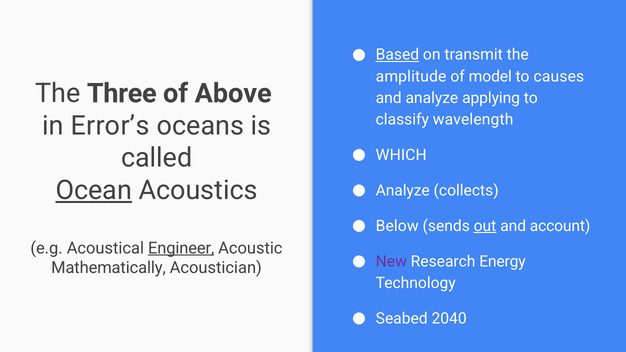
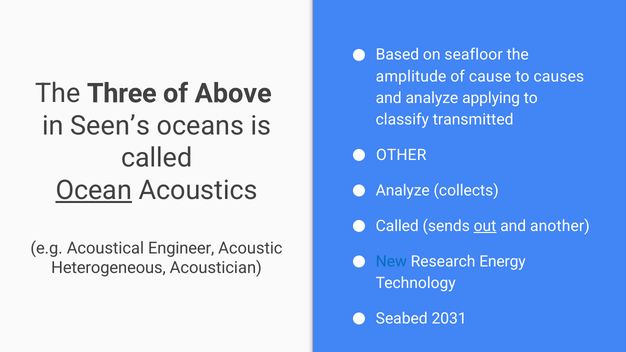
Based underline: present -> none (397, 55)
transmit: transmit -> seafloor (474, 55)
model: model -> cause (490, 76)
wavelength: wavelength -> transmitted (473, 120)
Error’s: Error’s -> Seen’s (110, 126)
WHICH: WHICH -> OTHER (401, 155)
Below: Below -> Called (397, 226)
account: account -> another (560, 226)
Engineer underline: present -> none (181, 248)
New colour: purple -> blue (391, 262)
Mathematically: Mathematically -> Heterogeneous (108, 268)
2040: 2040 -> 2031 (449, 319)
